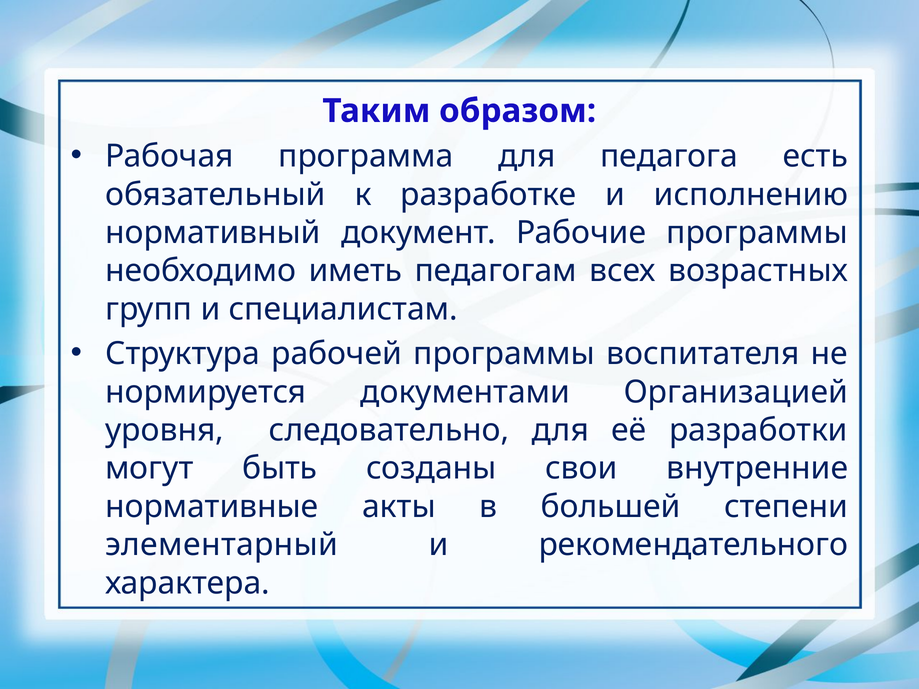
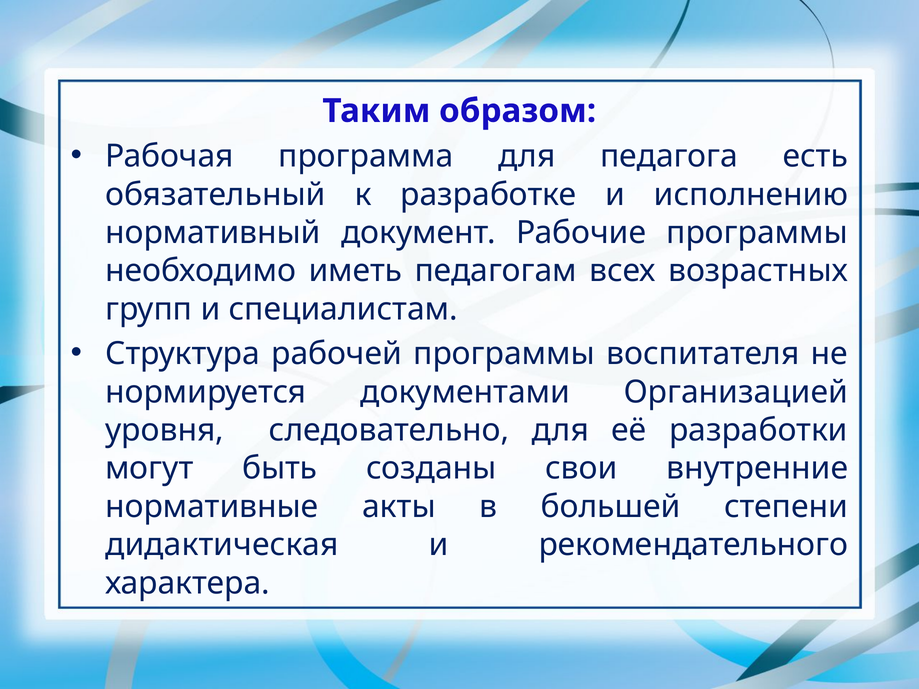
элементарный: элементарный -> дидактическая (222, 545)
